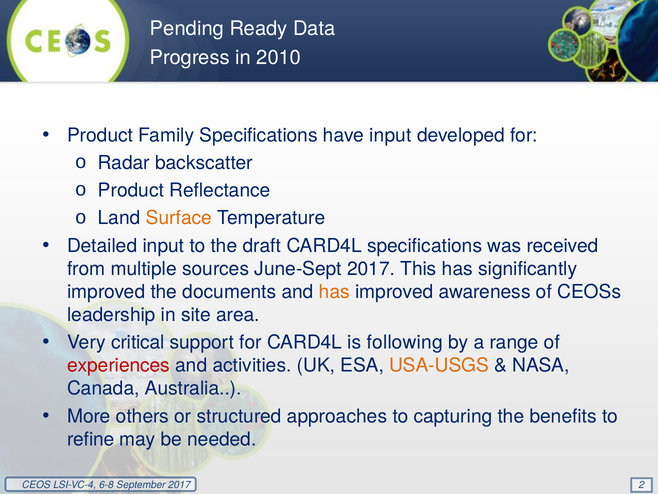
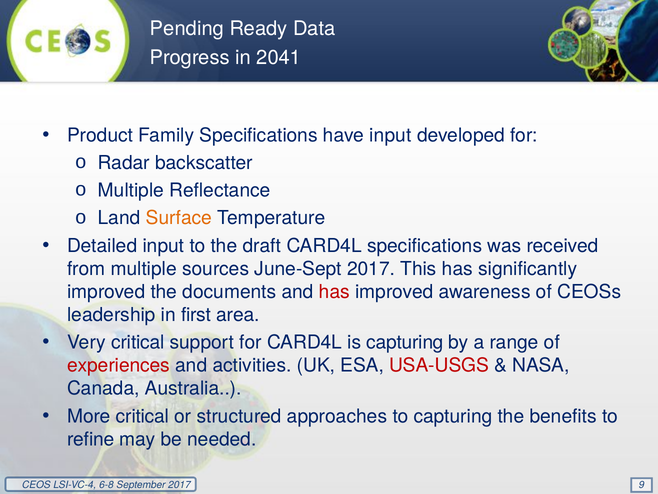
2010: 2010 -> 2041 (279, 57)
Product: Product -> Multiple (131, 190)
has colour: orange -> red (334, 292)
site: site -> first (196, 315)
is following: following -> capturing (405, 342)
USA-USGS colour: orange -> red (439, 365)
More others: others -> critical (143, 416)
2: 2 -> 9 (642, 484)
